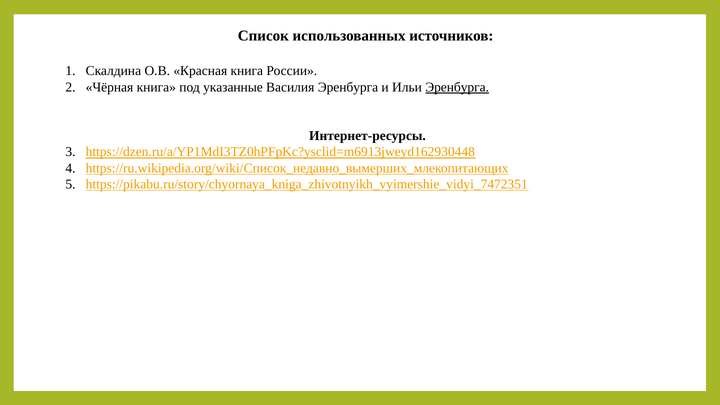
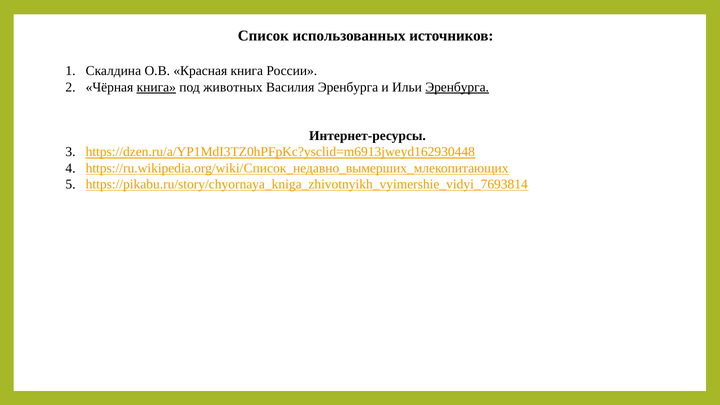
книга underline: none -> present (156, 87)
указанные: указанные -> животных (233, 87)
https://pikabu.ru/story/chyornaya_kniga_zhivotnyikh_vyimershie_vidyi_7472351: https://pikabu.ru/story/chyornaya_kniga_zhivotnyikh_vyimershie_vidyi_7472351 -> https://pikabu.ru/story/chyornaya_kniga_zhivotnyikh_vyimershie_vidyi_7693814 (307, 184)
